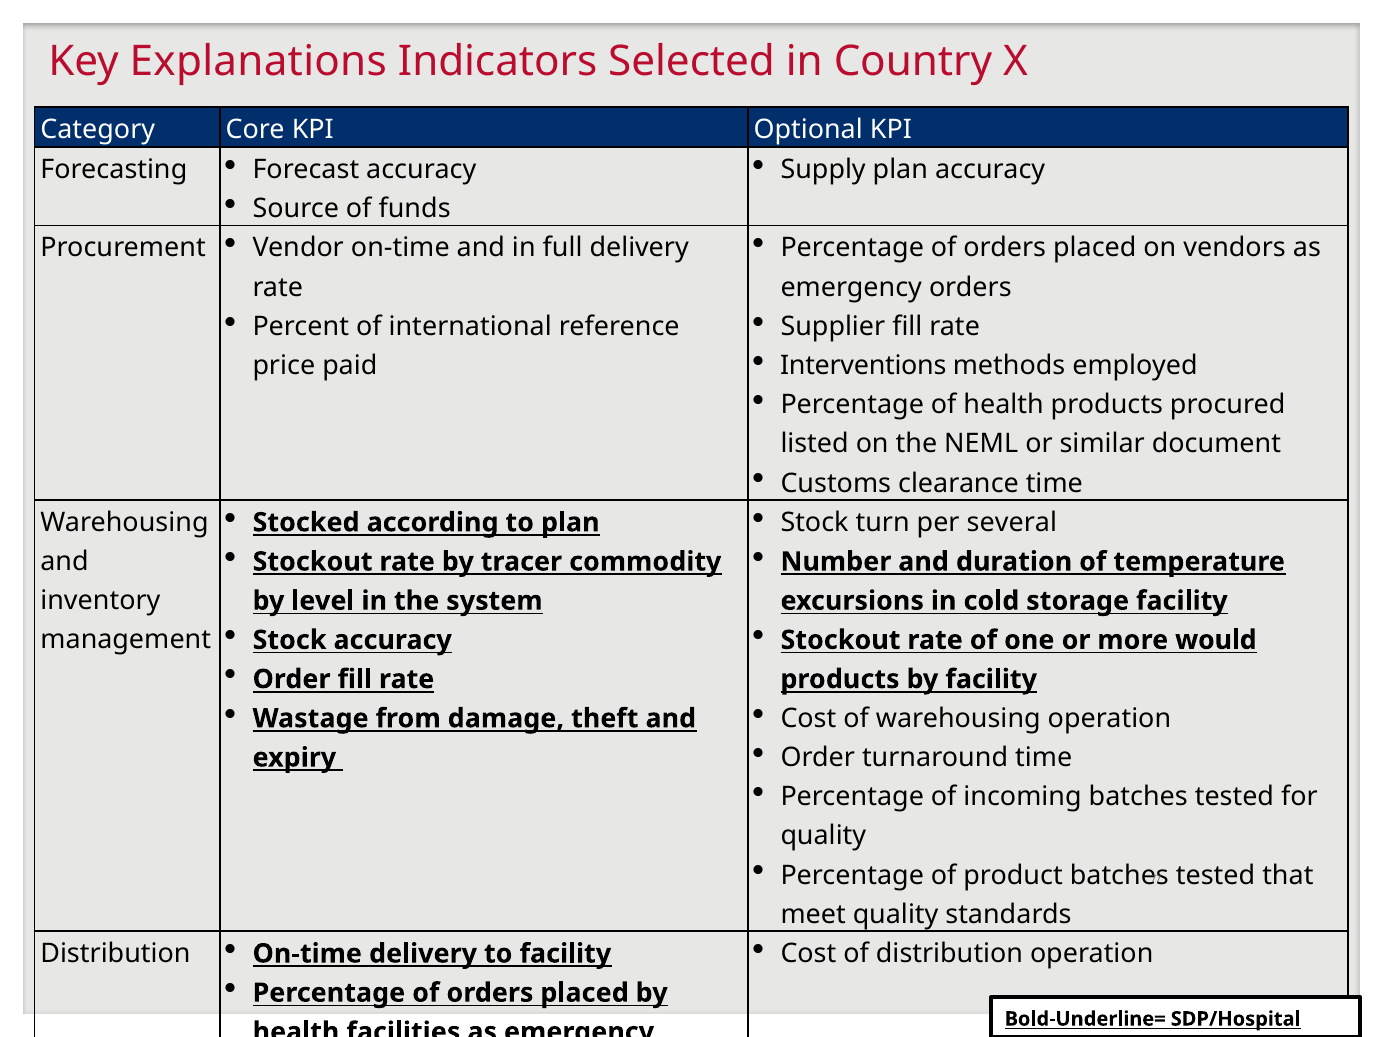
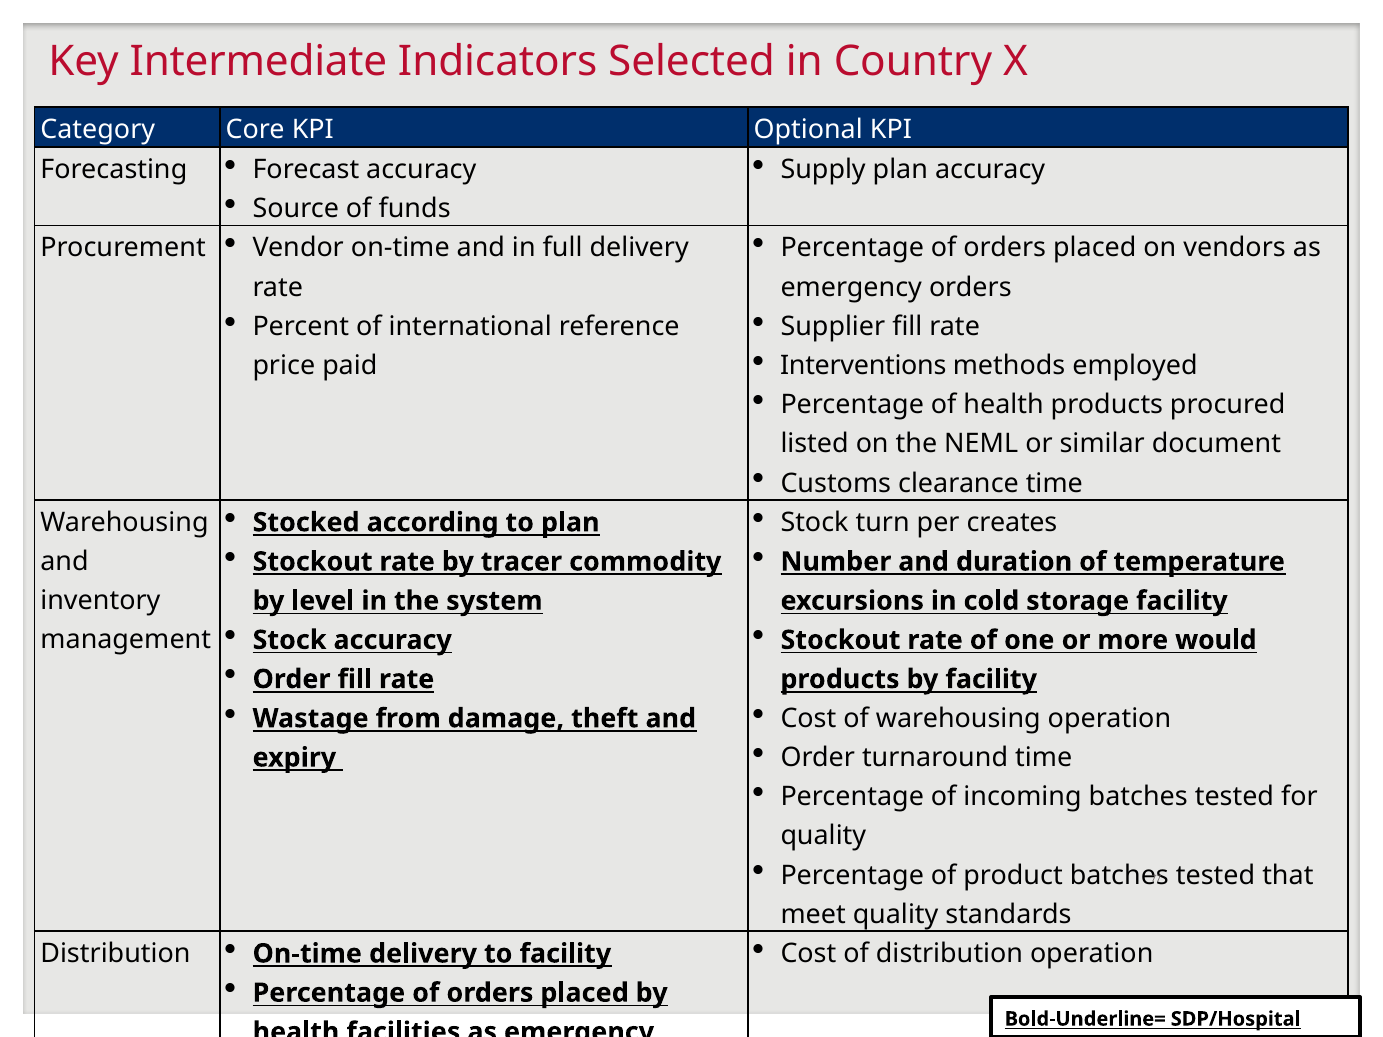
Explanations: Explanations -> Intermediate (259, 61)
several: several -> creates (1012, 523)
